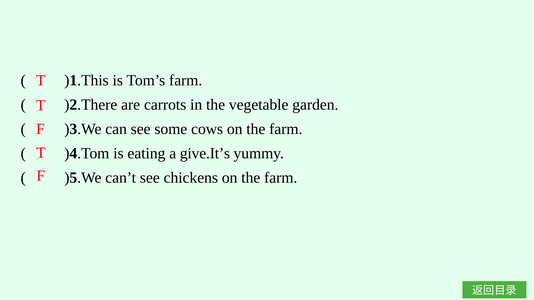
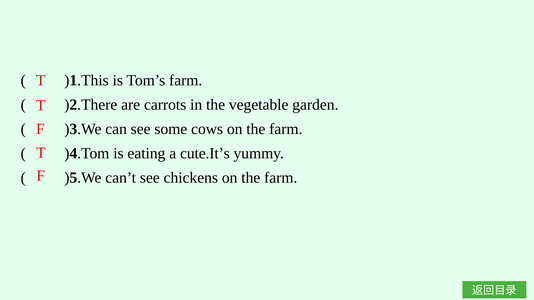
give.It’s: give.It’s -> cute.It’s (205, 153)
